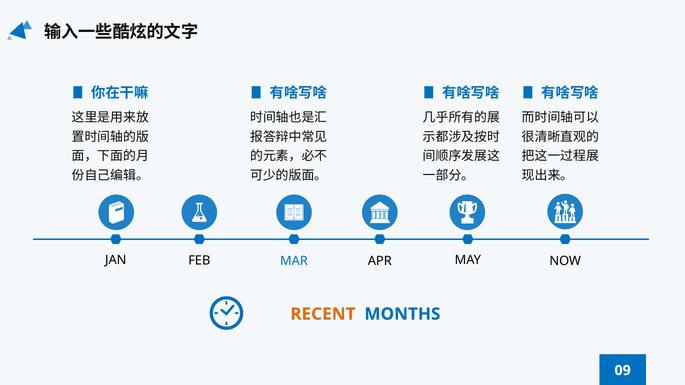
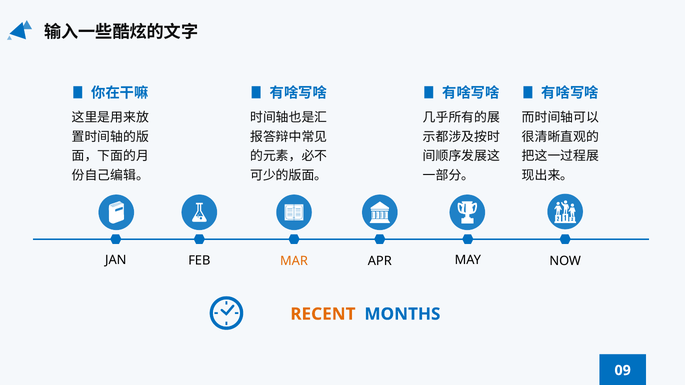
MAR colour: blue -> orange (294, 261)
